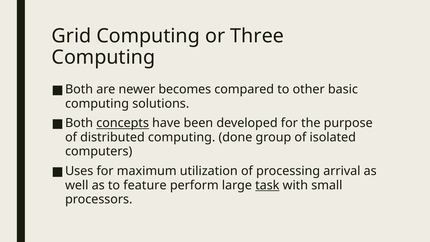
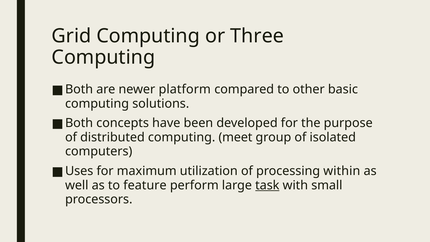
becomes: becomes -> platform (185, 89)
concepts underline: present -> none (123, 123)
done: done -> meet (235, 137)
arrival: arrival -> within (342, 171)
